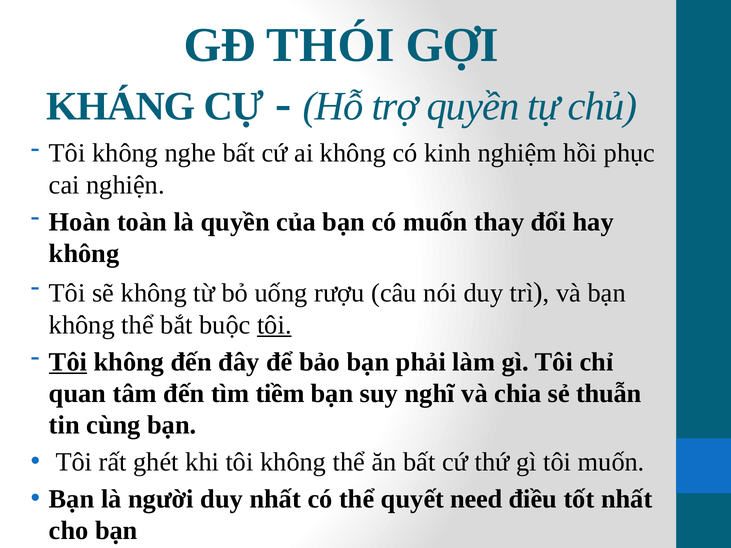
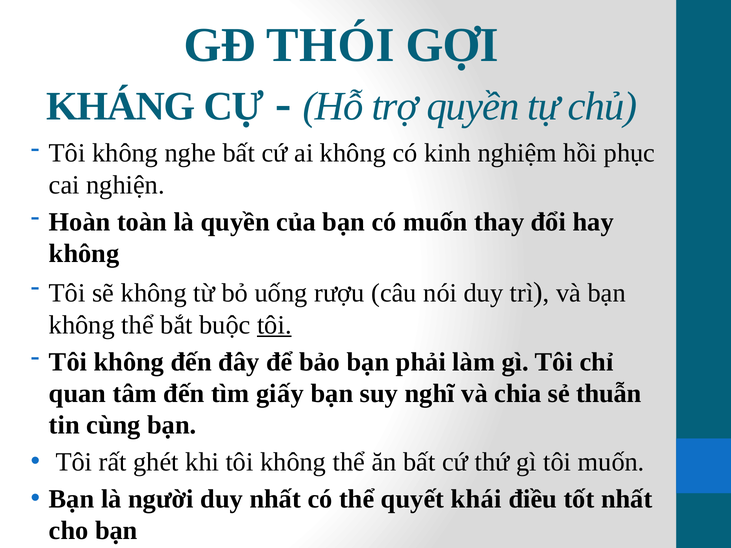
Tôi underline: present -> none (68, 362)
tiềm: tiềm -> giấy (280, 394)
need: need -> khái (476, 499)
